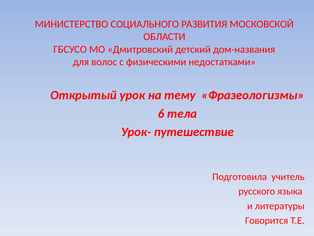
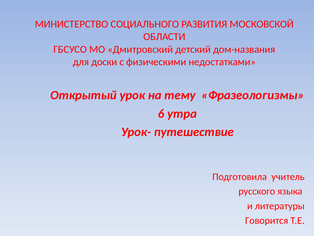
волос: волос -> доски (104, 62)
тела: тела -> утра (182, 113)
